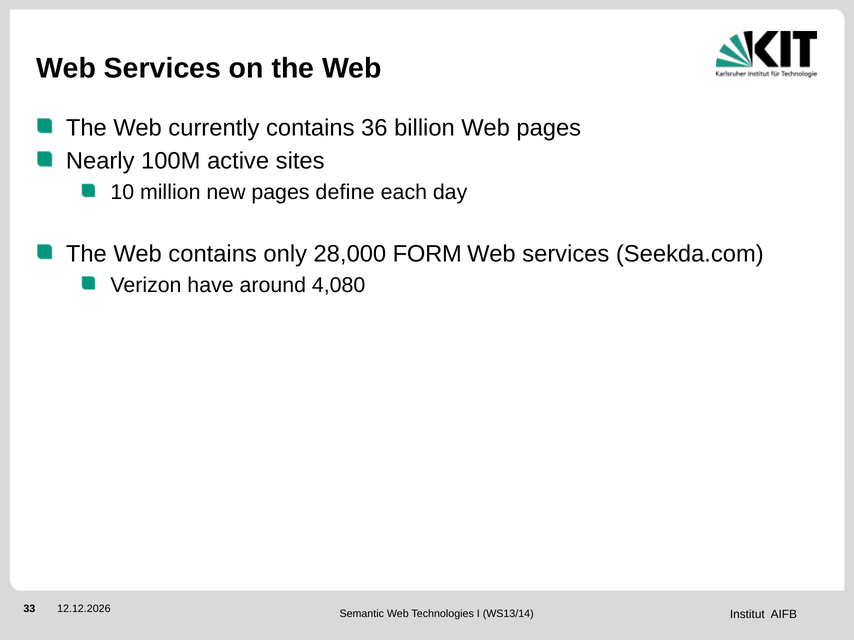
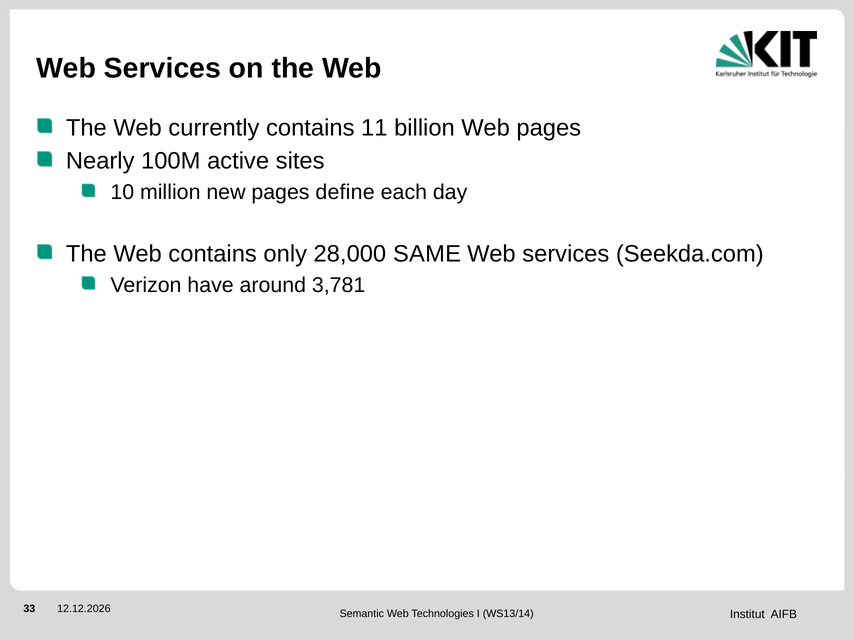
36: 36 -> 11 (374, 128)
FORM: FORM -> SAME (427, 254)
4,080: 4,080 -> 3,781 (339, 285)
